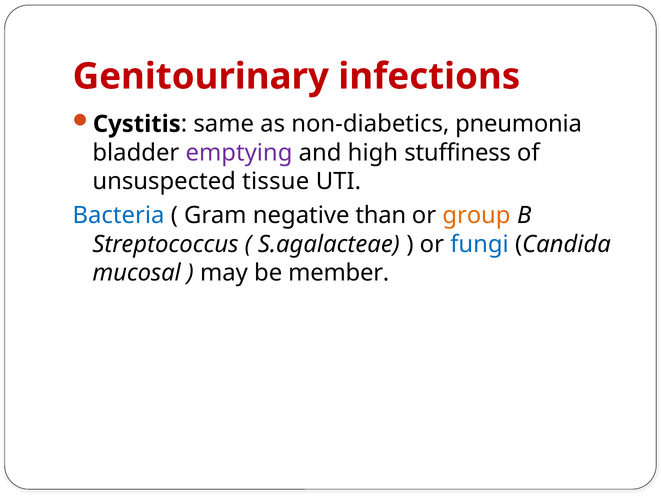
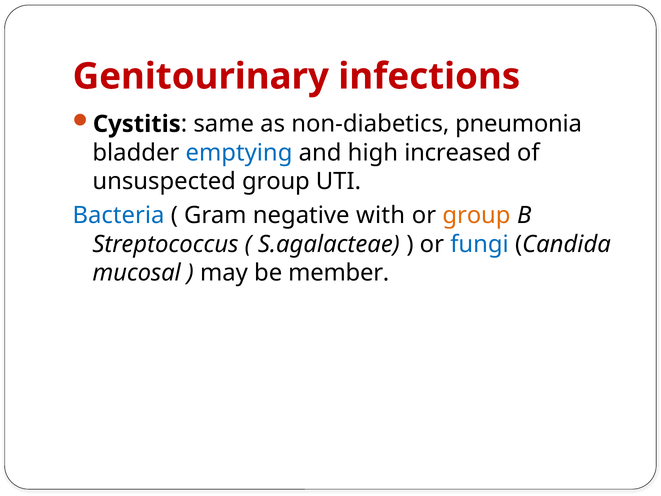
emptying colour: purple -> blue (239, 153)
stuffiness: stuffiness -> increased (458, 153)
unsuspected tissue: tissue -> group (276, 181)
than: than -> with (381, 215)
